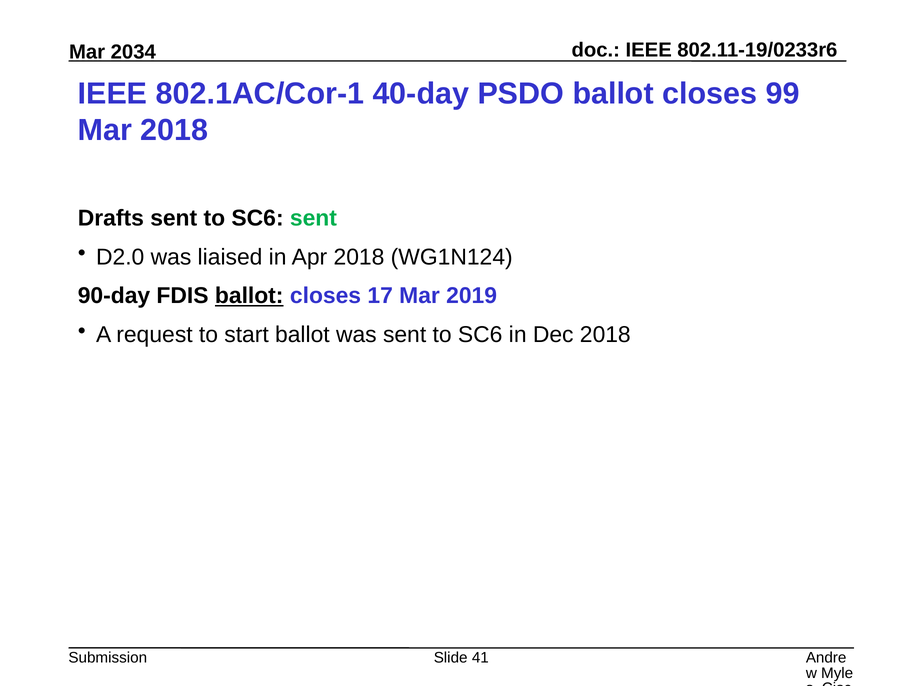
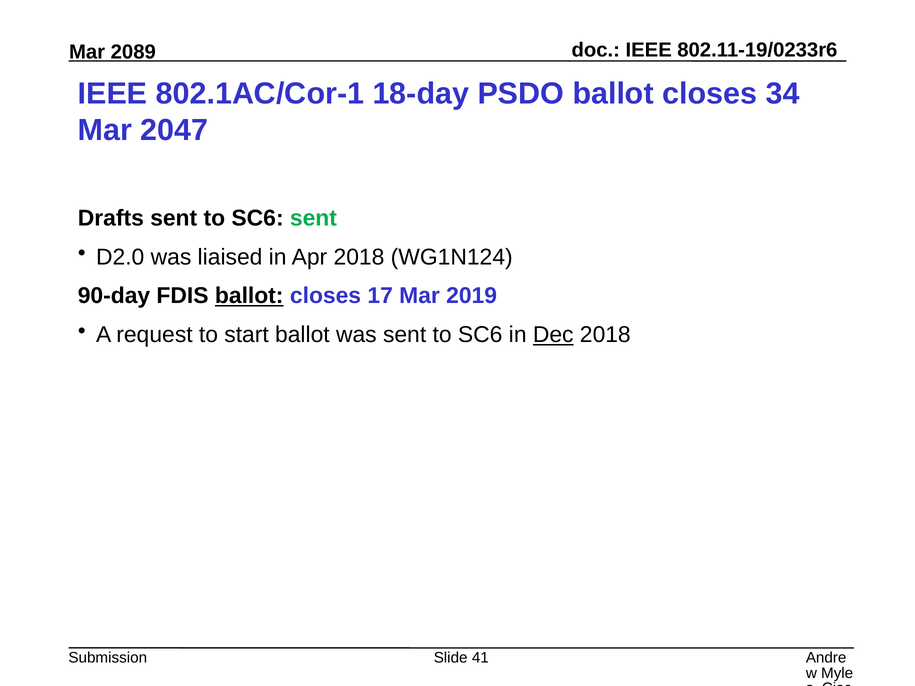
2034: 2034 -> 2089 (133, 52)
40-day: 40-day -> 18-day (421, 94)
99: 99 -> 34 (783, 94)
Mar 2018: 2018 -> 2047 (174, 130)
Dec underline: none -> present (553, 335)
